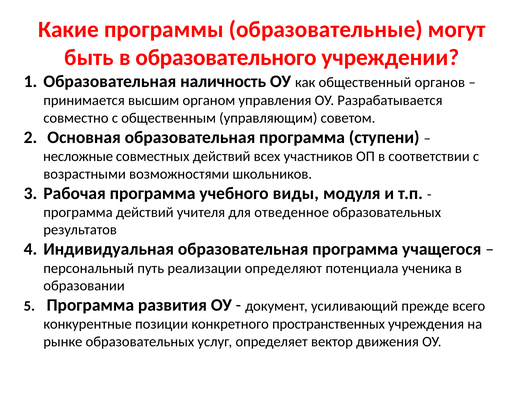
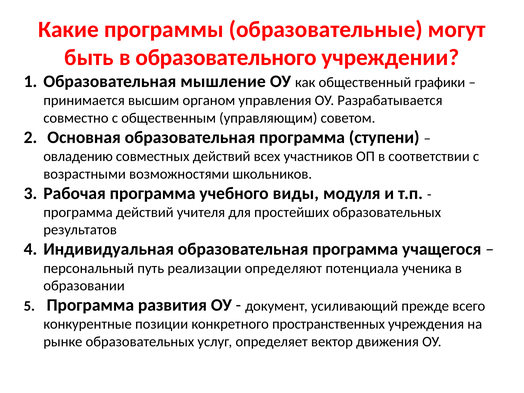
наличность: наличность -> мышление (223, 81)
органов: органов -> графики (440, 82)
несложные: несложные -> овладению (78, 156)
отведенное: отведенное -> простейших (292, 212)
